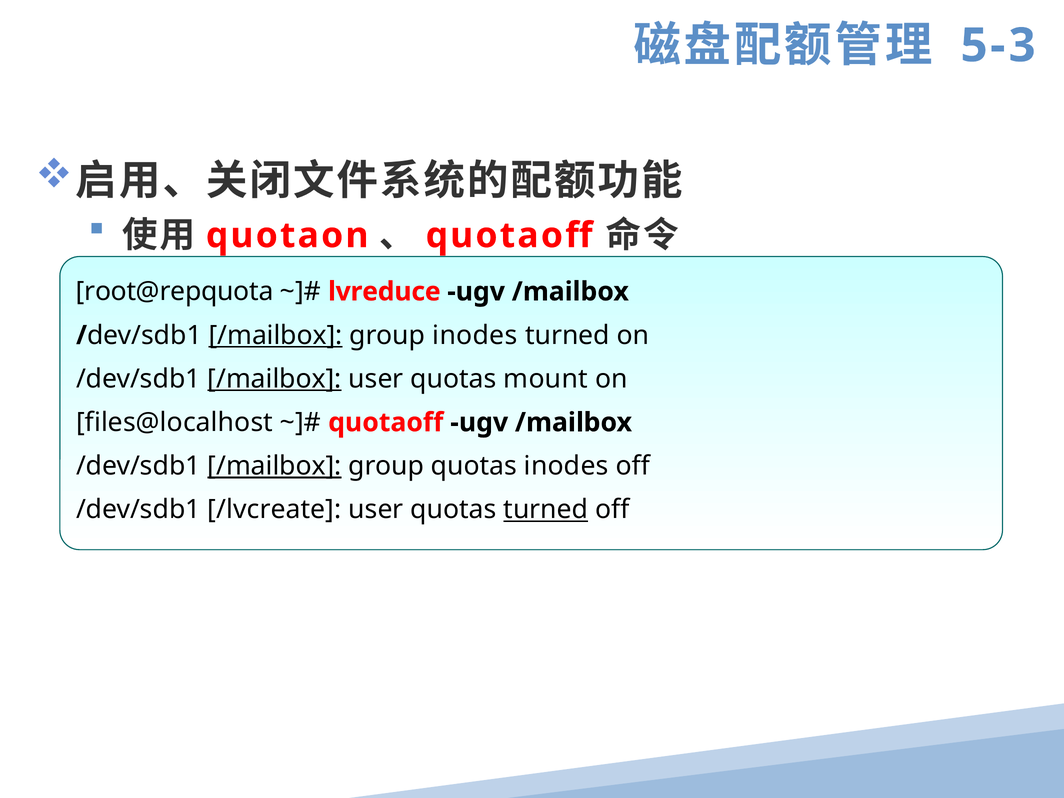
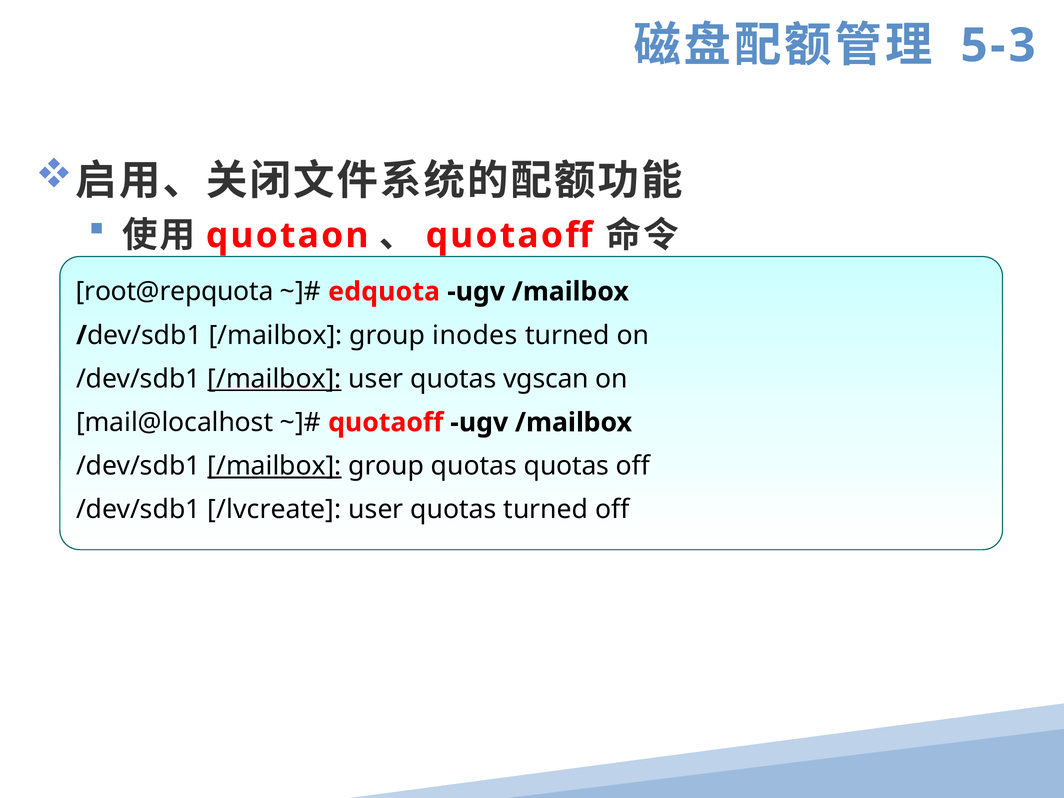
lvreduce: lvreduce -> edquota (384, 292)
/mailbox underline: present -> none (276, 335)
mount: mount -> vgscan (546, 379)
files@localhost: files@localhost -> mail@localhost (175, 422)
quotas inodes: inodes -> quotas (566, 466)
turned underline: present -> none (546, 510)
